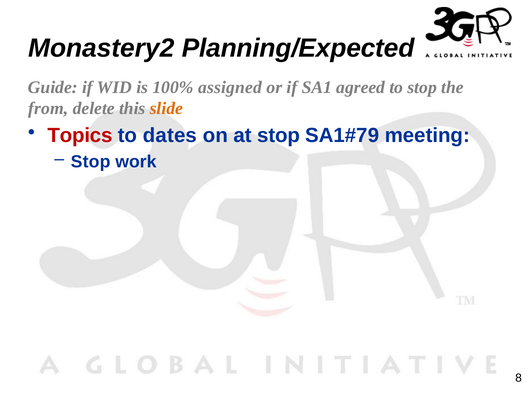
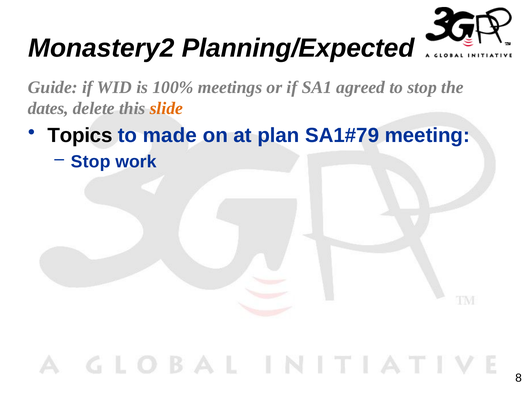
assigned: assigned -> meetings (230, 87)
from: from -> dates (48, 109)
Topics colour: red -> black (80, 136)
dates: dates -> made (170, 136)
at stop: stop -> plan (278, 136)
